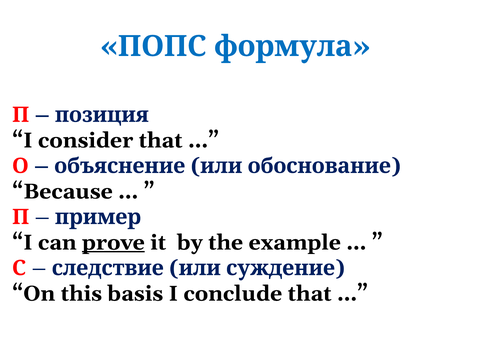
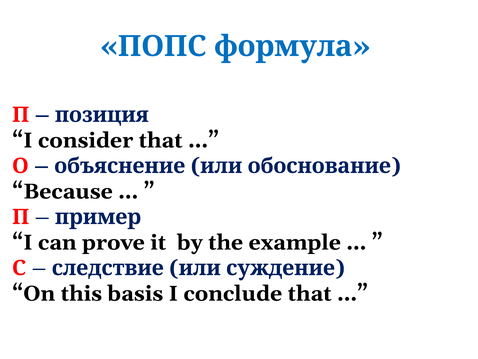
prove underline: present -> none (113, 242)
